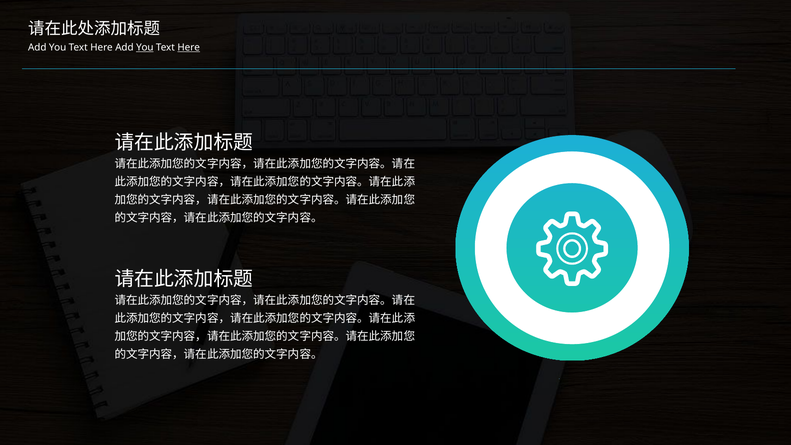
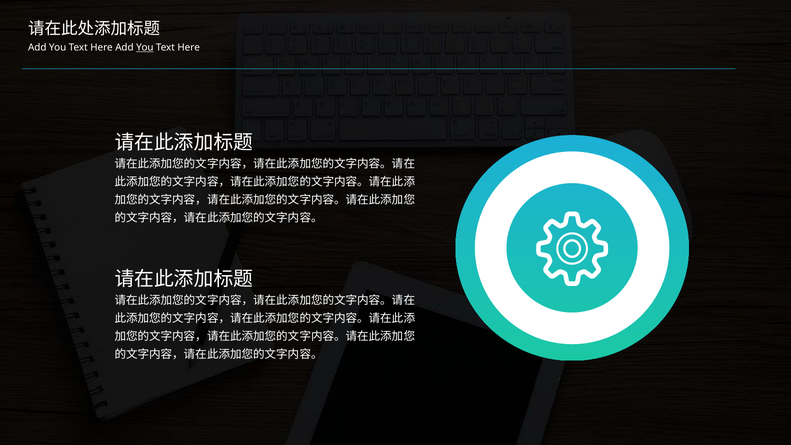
Here underline: present -> none (189, 47)
